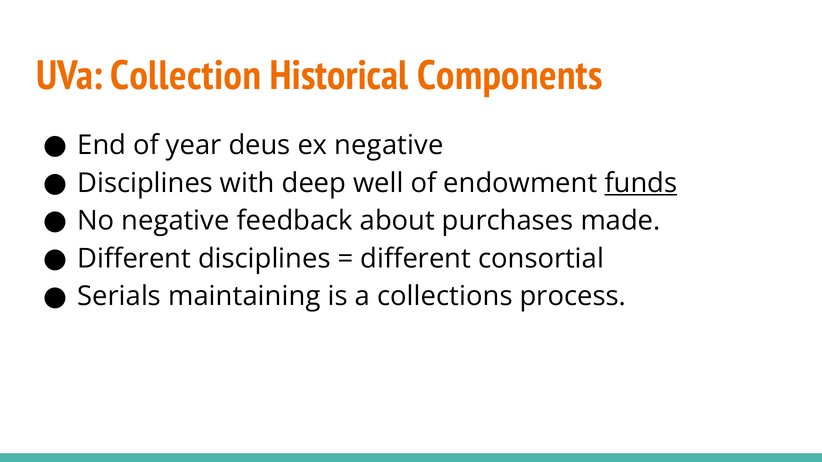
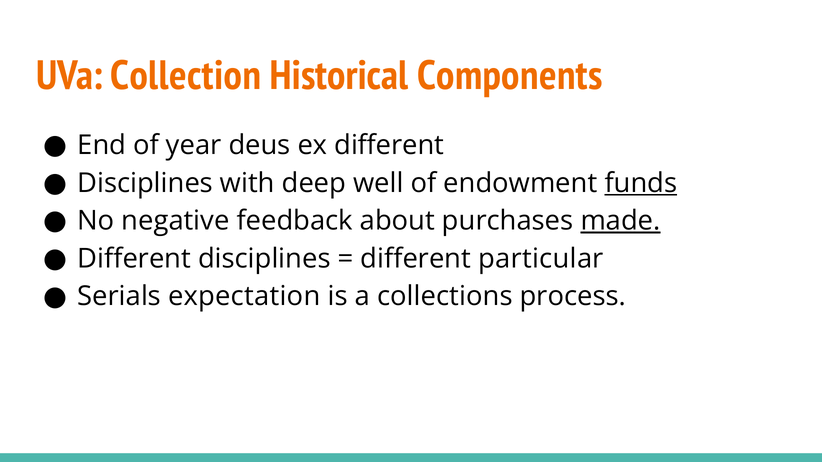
ex negative: negative -> different (389, 145)
made underline: none -> present (620, 221)
consortial: consortial -> particular (541, 259)
maintaining: maintaining -> expectation (244, 297)
